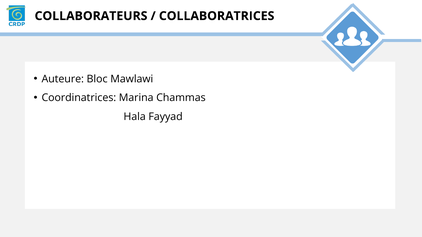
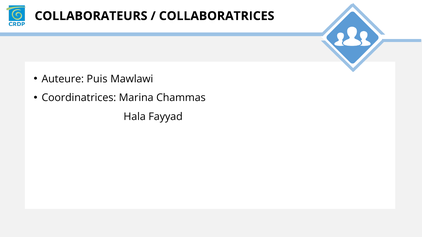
Bloc: Bloc -> Puis (97, 79)
